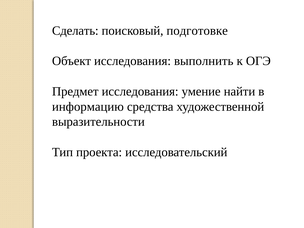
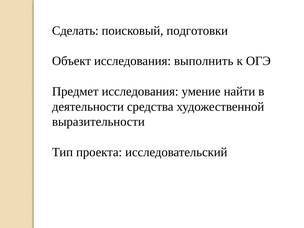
подготовке: подготовке -> подготовки (197, 31)
информацию: информацию -> деятельности (88, 107)
